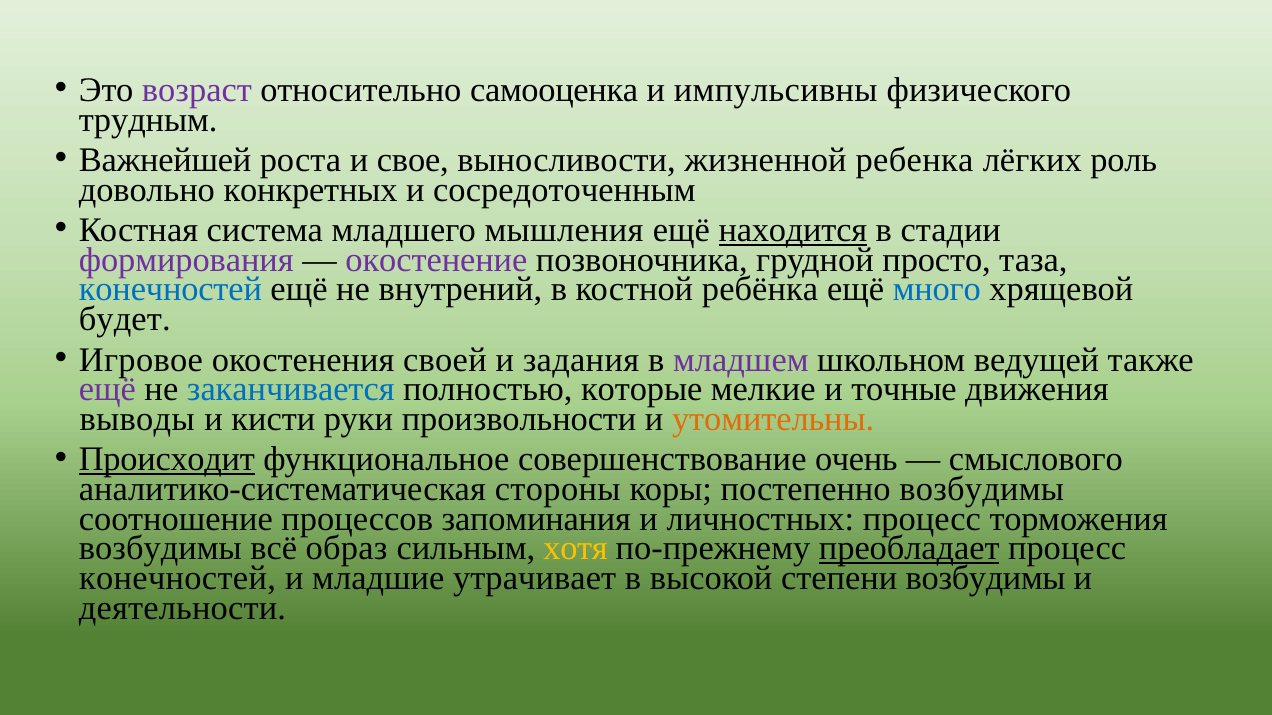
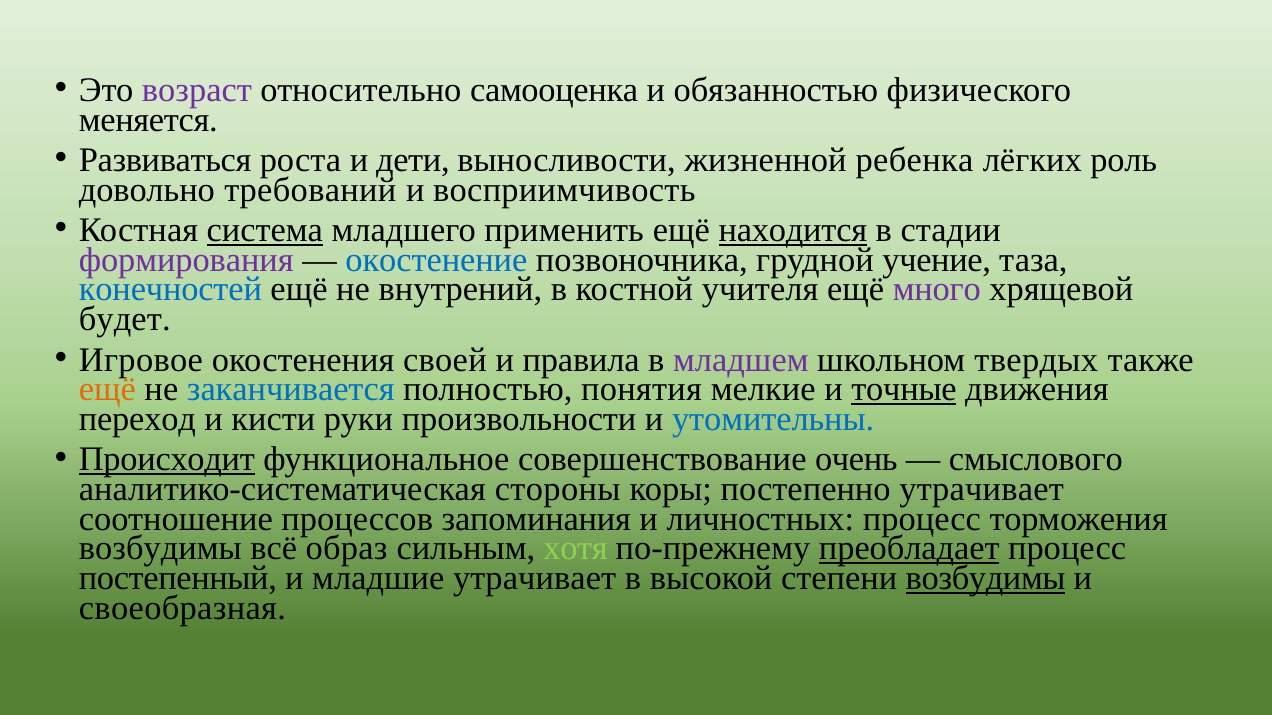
импульсивны: импульсивны -> обязанностью (776, 90)
трудным: трудным -> меняется (148, 120)
Важнейшей: Важнейшей -> Развиваться (165, 160)
свое: свое -> дети (413, 160)
конкретных: конкретных -> требований (310, 190)
сосредоточенным: сосредоточенным -> восприимчивость (564, 190)
система underline: none -> present (265, 230)
мышления: мышления -> применить (564, 230)
окостенение colour: purple -> blue (436, 260)
просто: просто -> учение (937, 260)
ребёнка: ребёнка -> учителя (760, 290)
много colour: blue -> purple (937, 290)
задания: задания -> правила (581, 360)
ведущей: ведущей -> твердых (1036, 360)
ещё colour: purple -> orange (107, 390)
которые: которые -> понятия (642, 390)
точные underline: none -> present (904, 390)
выводы: выводы -> переход (137, 419)
утомительны colour: orange -> blue (773, 419)
постепенно возбудимы: возбудимы -> утрачивает (982, 489)
хотя colour: yellow -> light green (576, 549)
конечностей: конечностей -> постепенный (178, 579)
возбудимы underline: none -> present (986, 579)
деятельности: деятельности -> своеобразная (182, 608)
